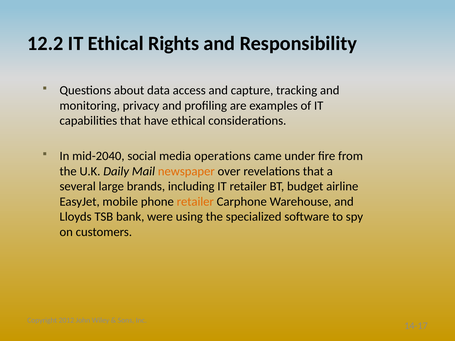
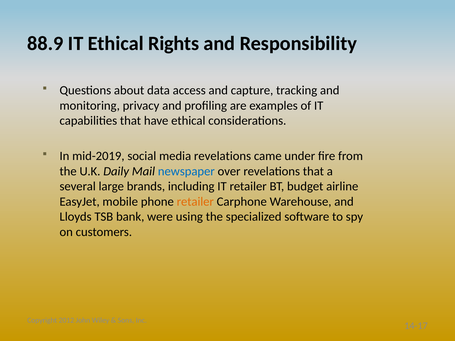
12.2: 12.2 -> 88.9 (45, 44)
mid-2040: mid-2040 -> mid-2019 (98, 156)
media operations: operations -> revelations (223, 156)
newspaper colour: orange -> blue (186, 171)
